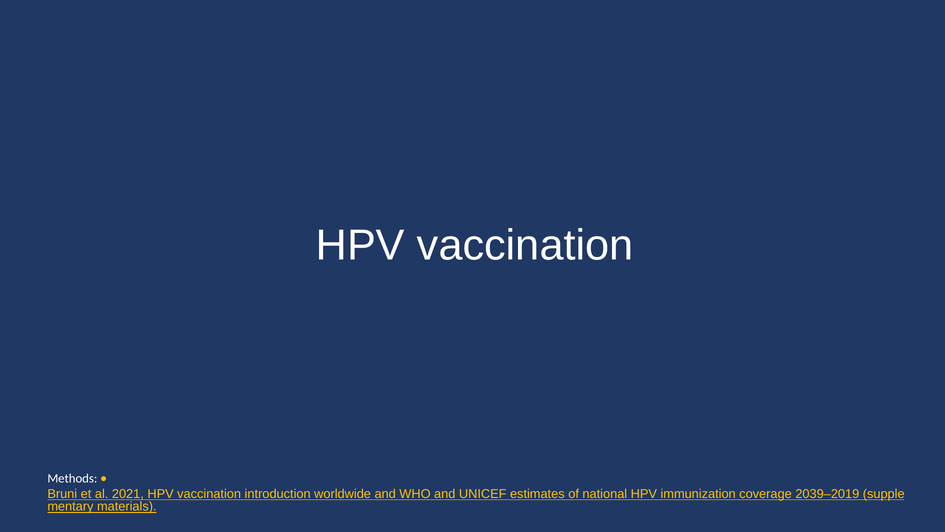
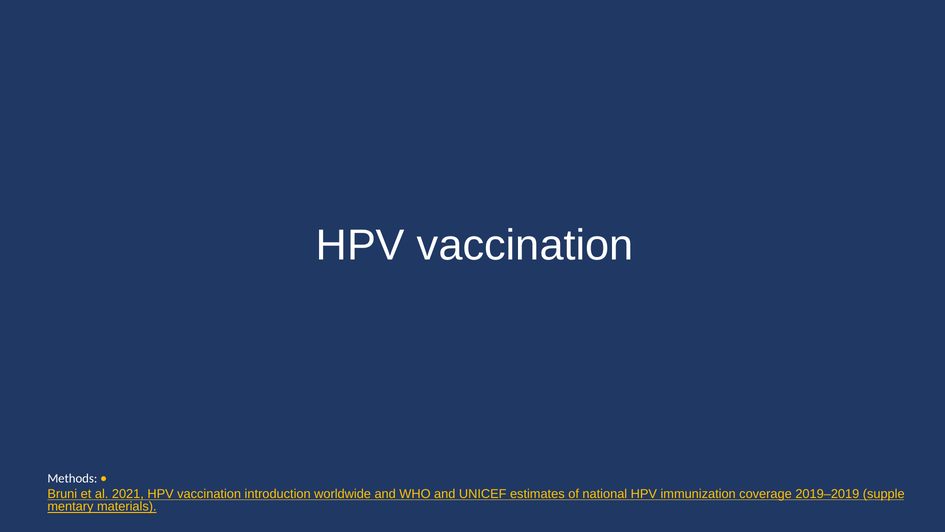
2039–2019: 2039–2019 -> 2019–2019 (827, 494)
